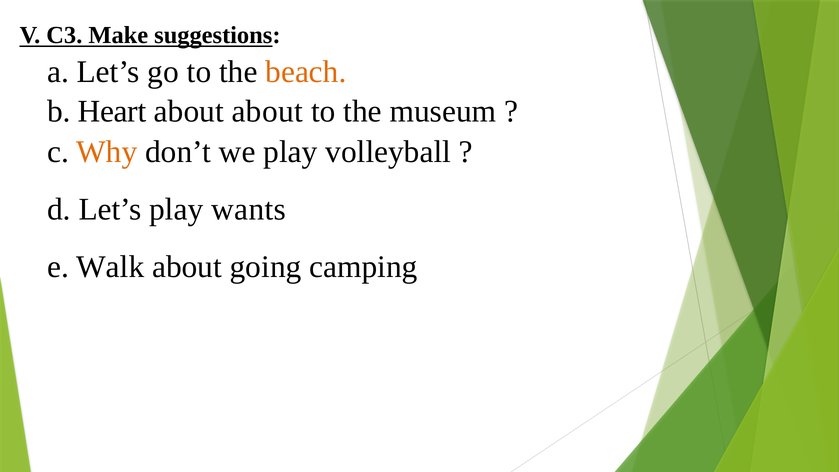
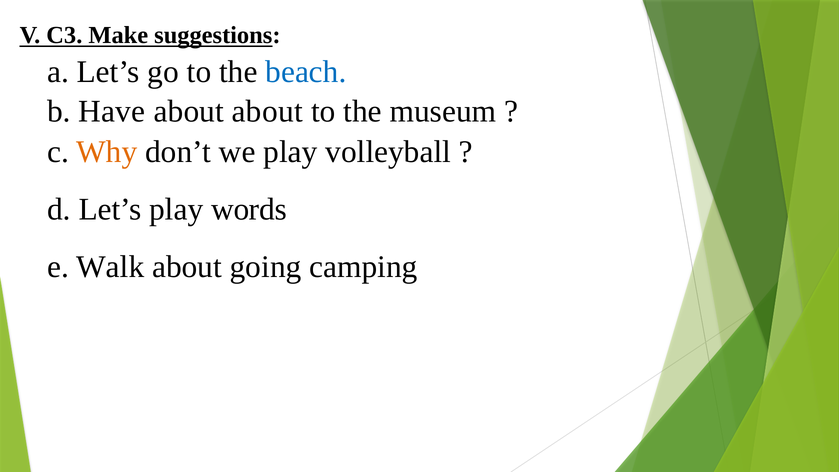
beach colour: orange -> blue (306, 72)
Heart: Heart -> Have (112, 111)
wants: wants -> words (249, 209)
